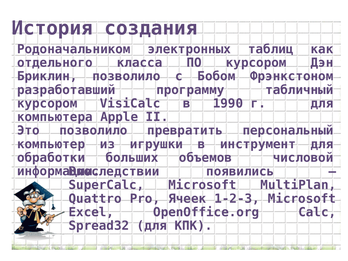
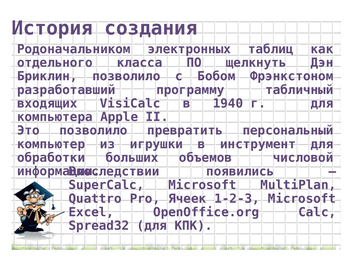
ПО курсором: курсором -> щелкнуть (256, 63)
курсором: курсором -> входящих (47, 103)
1990: 1990 -> 1940 (228, 103)
